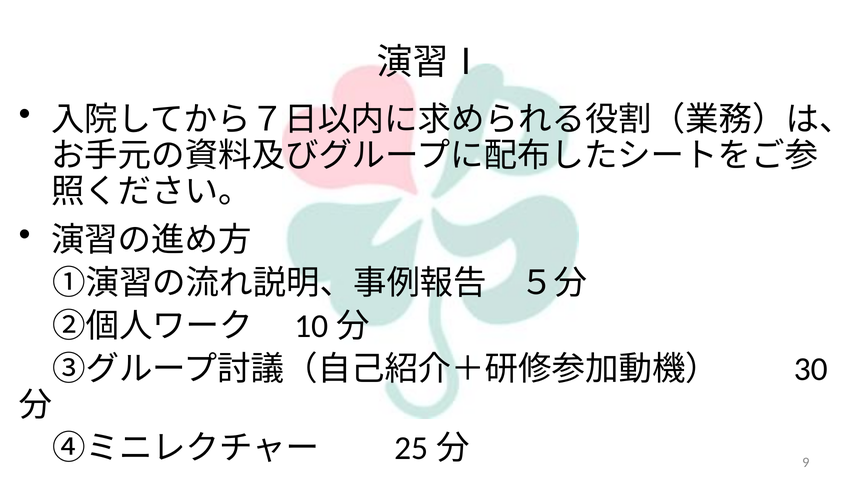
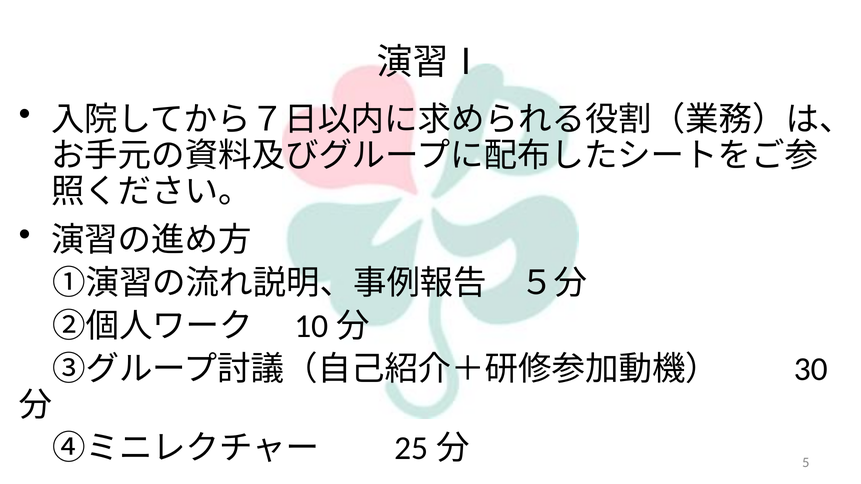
9: 9 -> 5 (806, 463)
